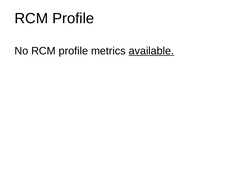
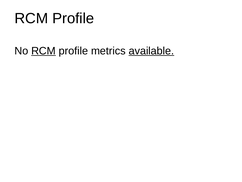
RCM underline: none -> present (43, 51)
